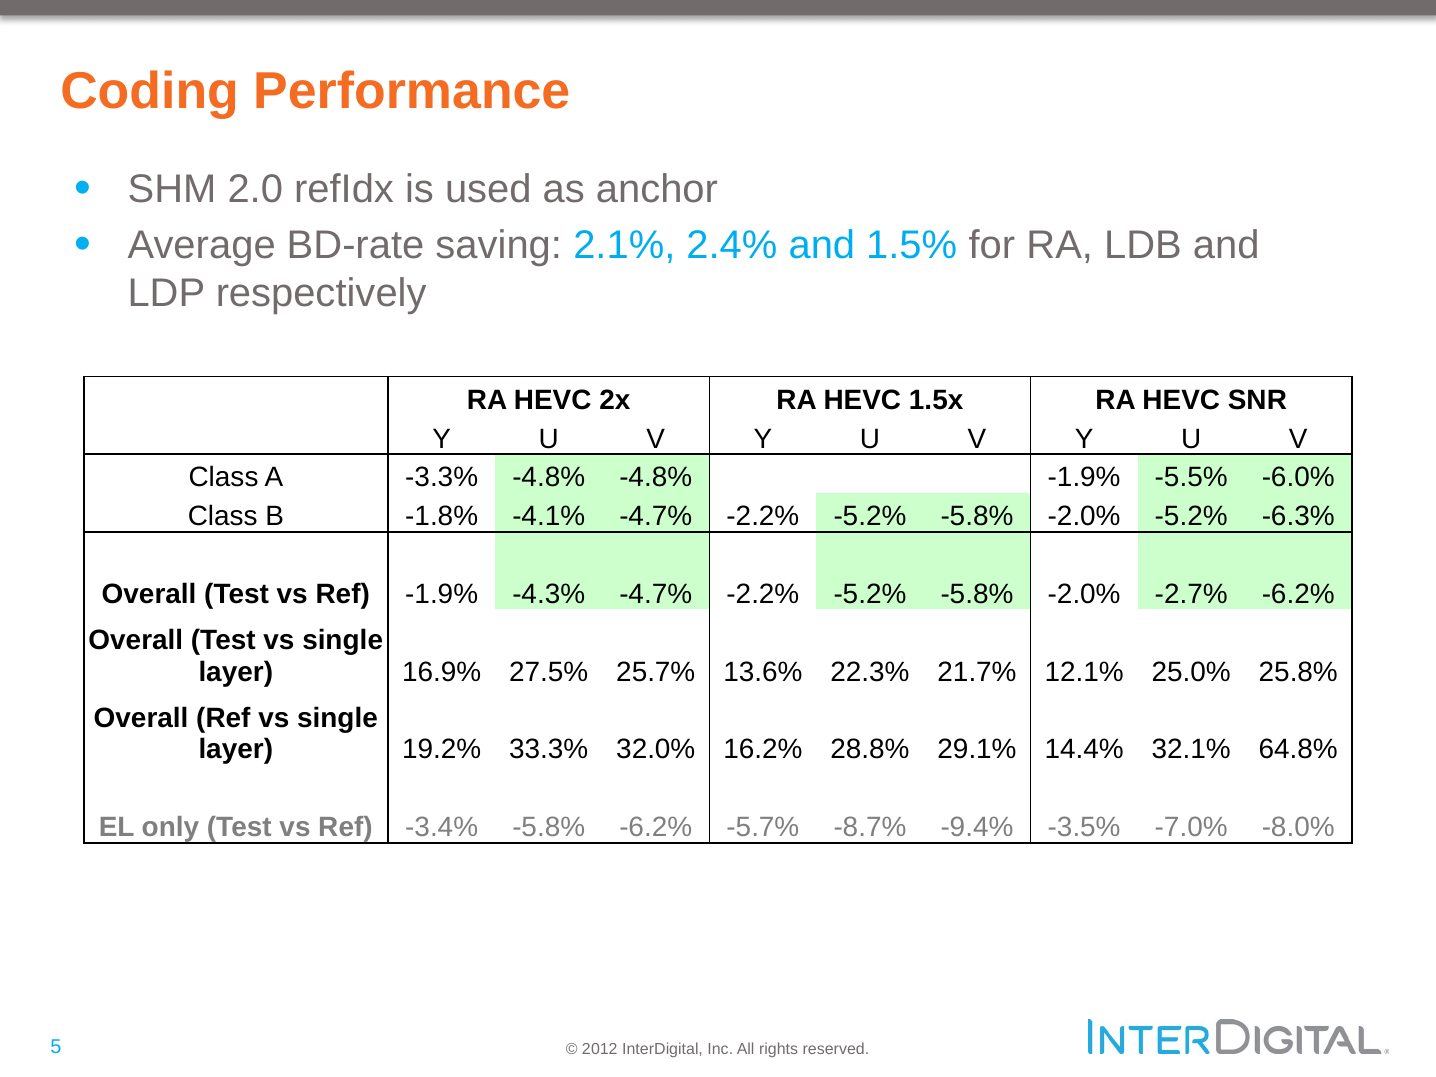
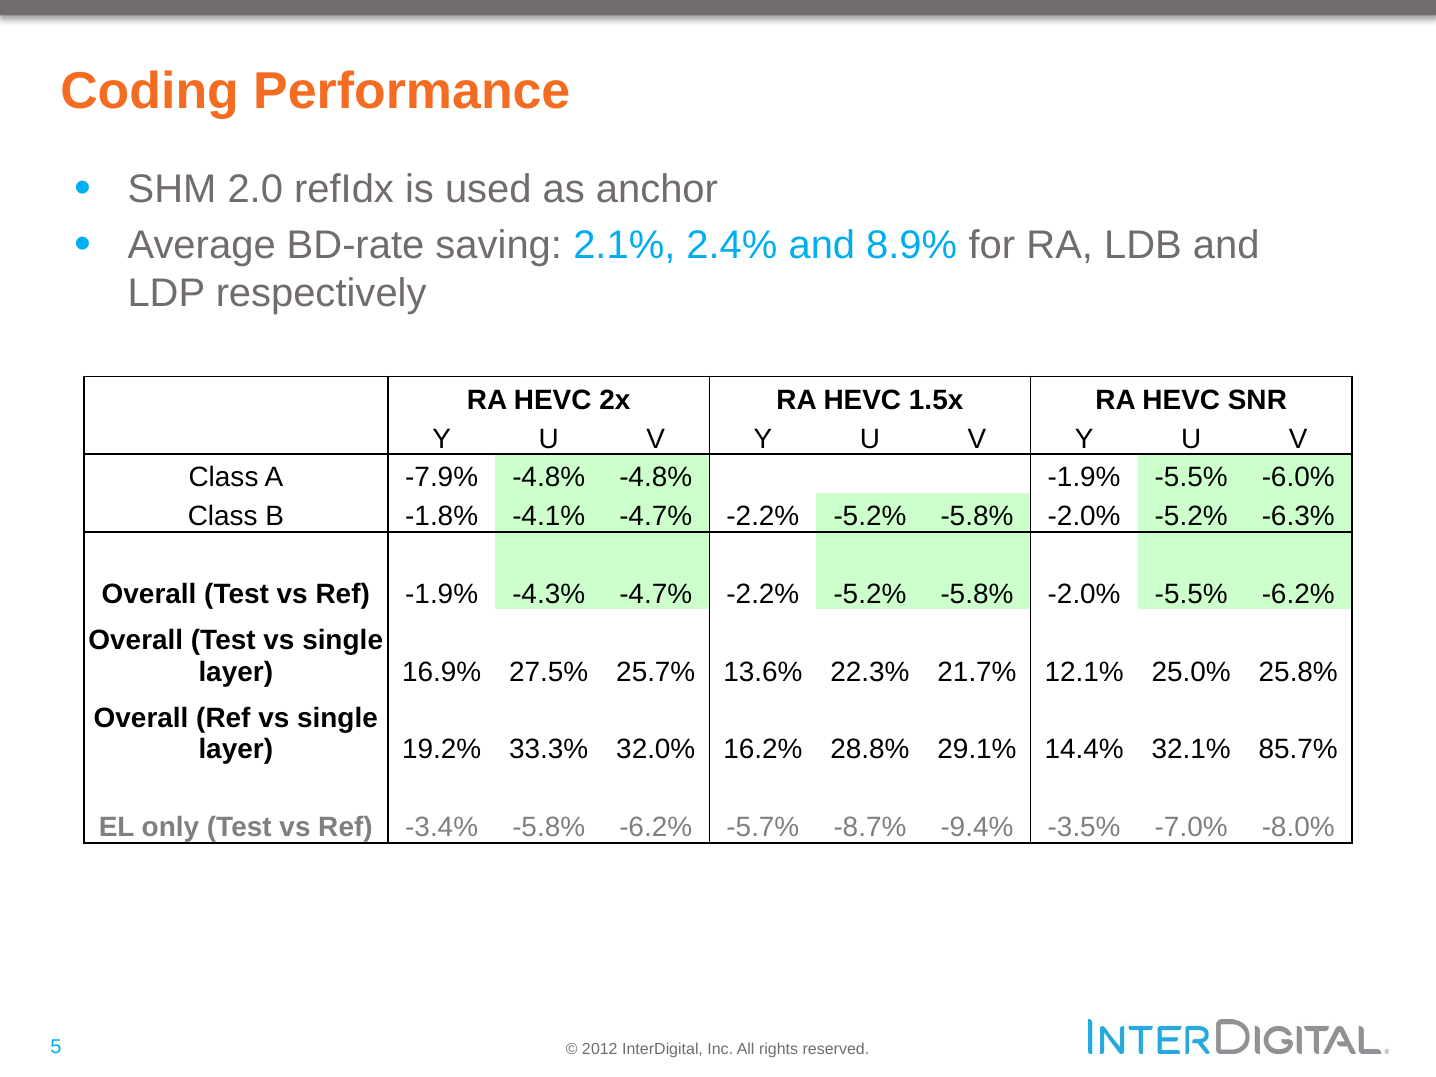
1.5%: 1.5% -> 8.9% (912, 245)
-3.3%: -3.3% -> -7.9% (442, 478)
-2.0% -2.7%: -2.7% -> -5.5% (1191, 594)
64.8%: 64.8% -> 85.7% (1298, 750)
